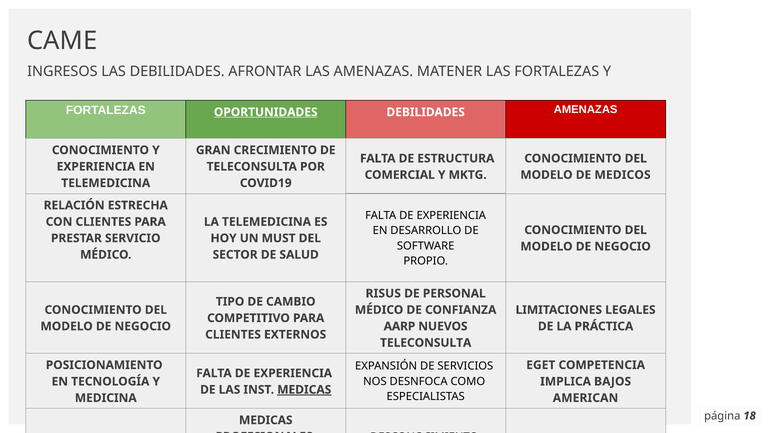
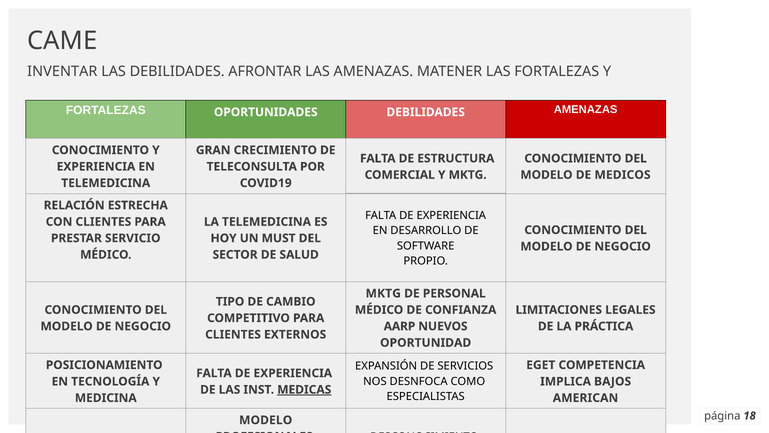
INGRESOS: INGRESOS -> INVENTAR (62, 71)
OPORTUNIDADES underline: present -> none (266, 112)
RISUS: RISUS -> MKTG (383, 293)
TELECONSULTA: TELECONSULTA -> OPORTUNIDAD (426, 342)
MEDICAS: MEDICAS -> MODELO (266, 420)
